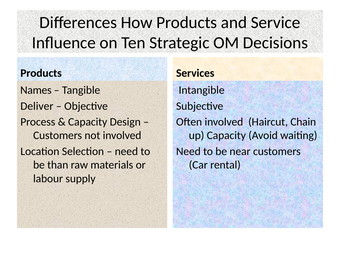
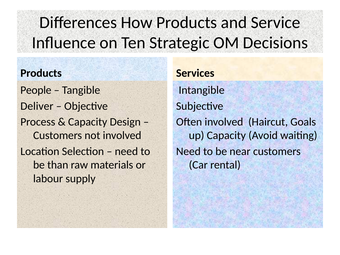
Names: Names -> People (36, 90)
Chain: Chain -> Goals (303, 122)
